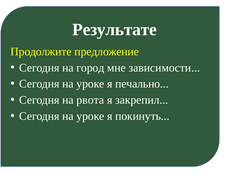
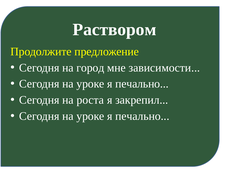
Результате: Результате -> Раствором (114, 30)
рвота: рвота -> роста (90, 100)
покинуть: покинуть -> печально (142, 116)
